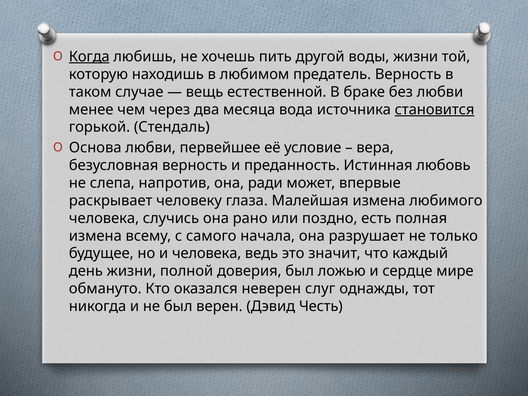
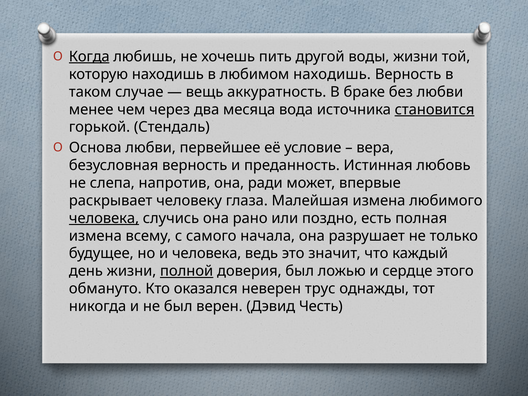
любимом предатель: предатель -> находишь (332, 74)
естественной: естественной -> аккуратность (277, 92)
человека underline: none -> present (104, 218)
полной underline: none -> present (187, 271)
мире: мире -> этого (455, 271)
слуг: слуг -> трус (320, 289)
